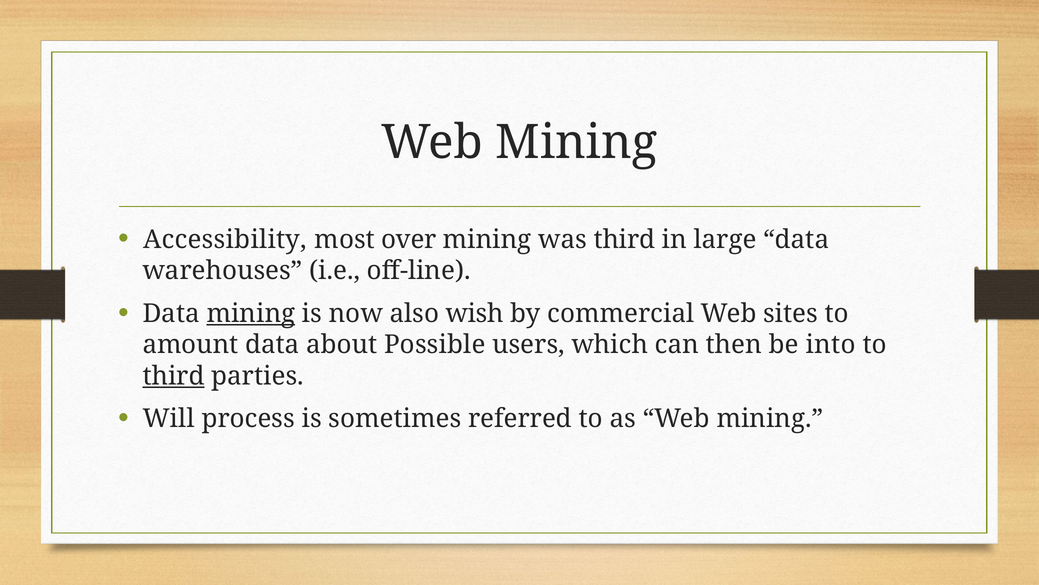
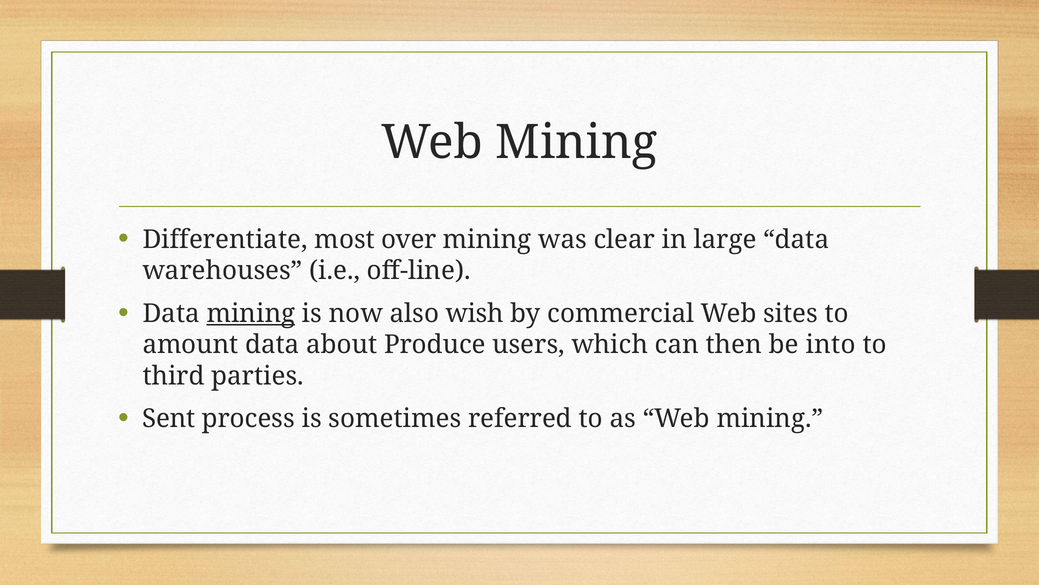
Accessibility: Accessibility -> Differentiate (225, 239)
was third: third -> clear (624, 239)
Possible: Possible -> Produce (435, 344)
third underline: present -> none (174, 376)
Will: Will -> Sent (169, 418)
